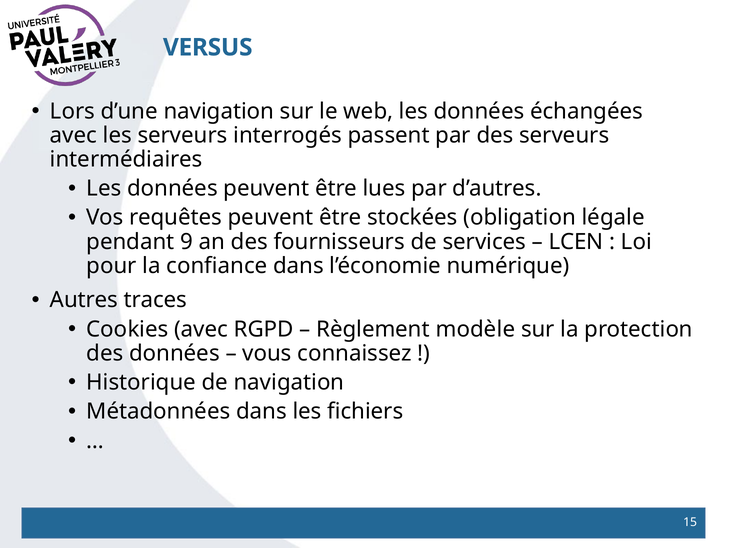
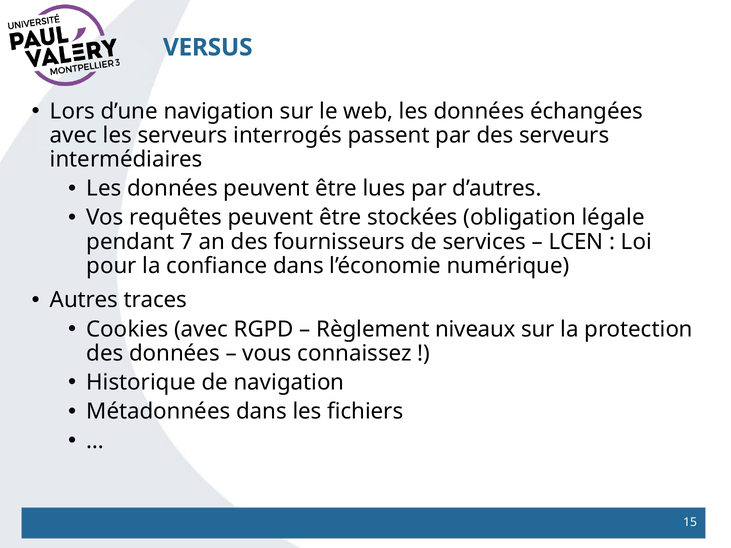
9: 9 -> 7 (187, 242)
modèle: modèle -> niveaux (476, 329)
